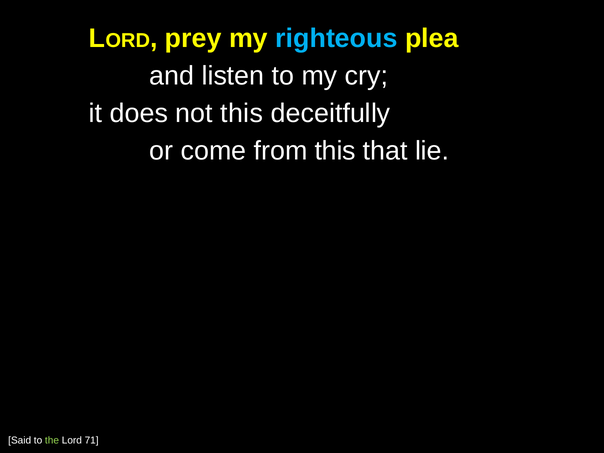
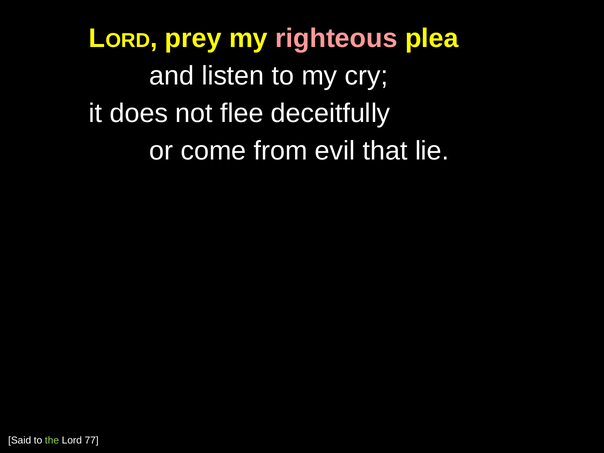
righteous colour: light blue -> pink (336, 38)
not this: this -> flee (242, 113)
from this: this -> evil (335, 151)
71: 71 -> 77 (92, 441)
